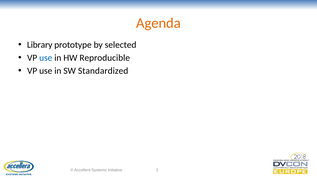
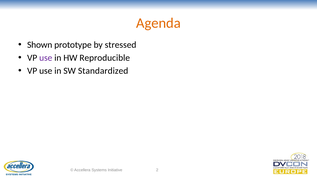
Library: Library -> Shown (40, 45)
selected: selected -> stressed (121, 45)
use colour: blue -> purple (46, 58)
